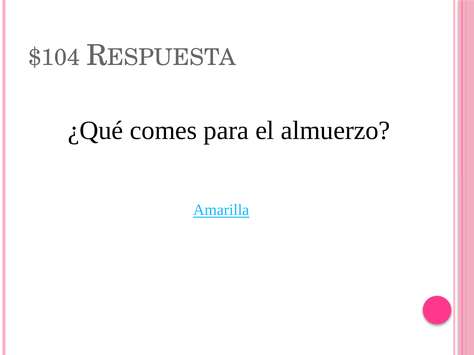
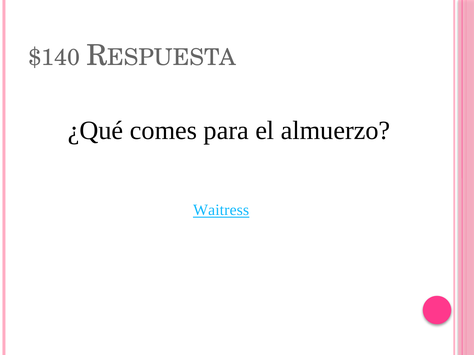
$104: $104 -> $140 (54, 58)
Amarilla: Amarilla -> Waitress (221, 210)
